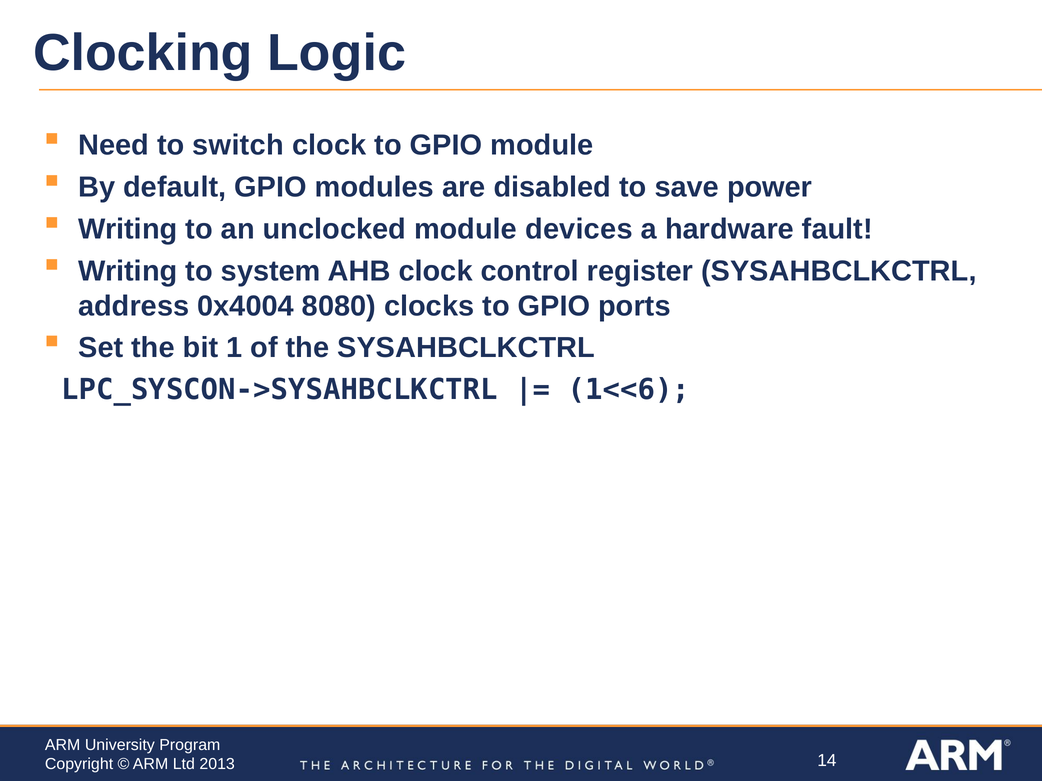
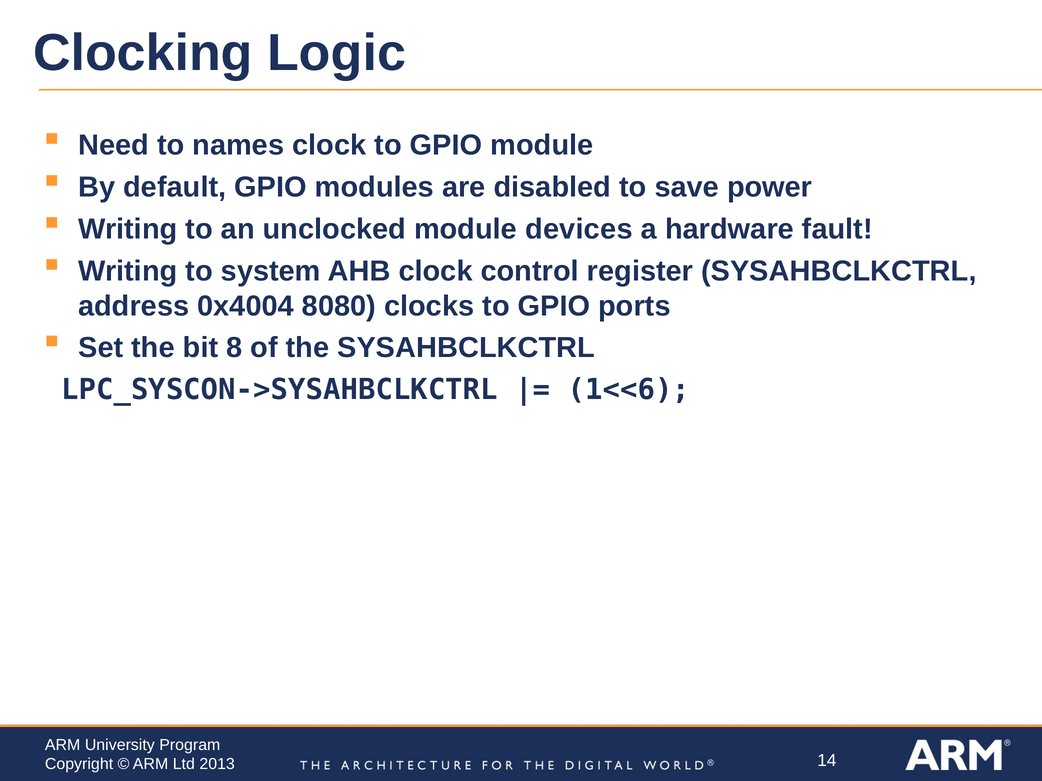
switch: switch -> names (238, 146)
1: 1 -> 8 (234, 348)
